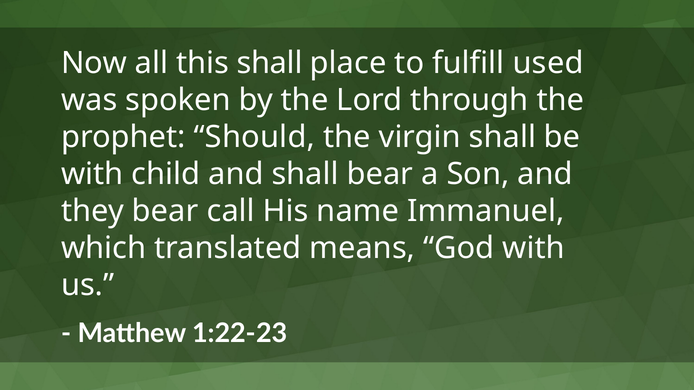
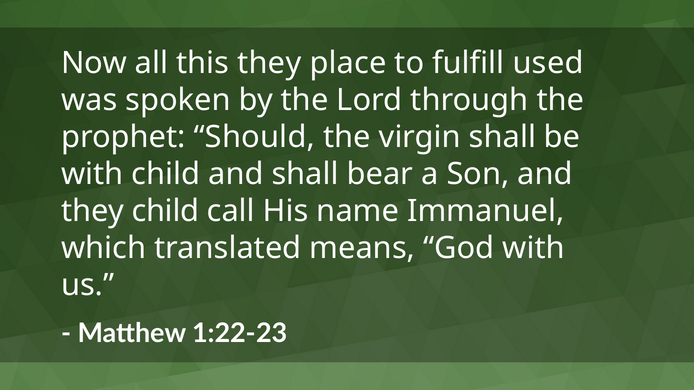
this shall: shall -> they (269, 63)
they bear: bear -> child (165, 211)
